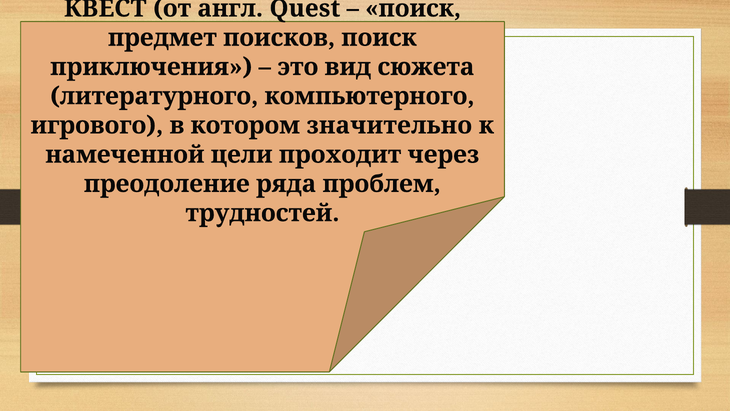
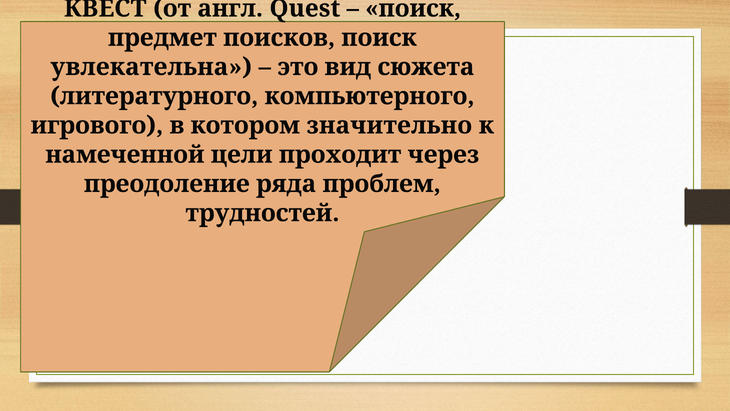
приключения: приключения -> увлекательна (151, 67)
